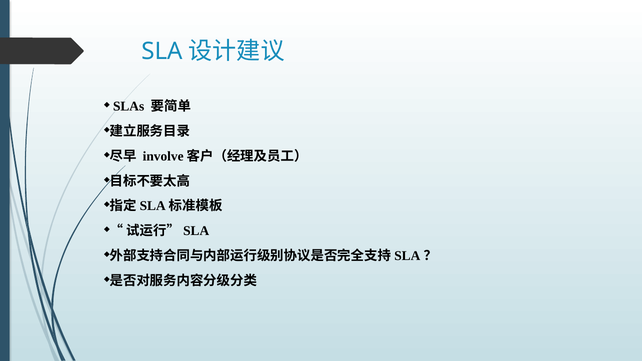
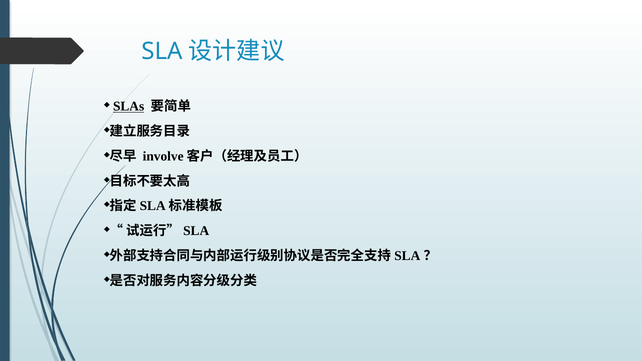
SLAs underline: none -> present (129, 106)
